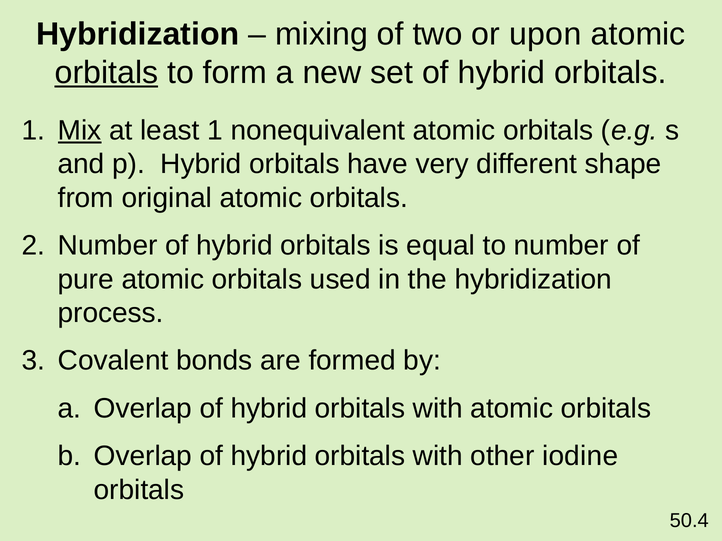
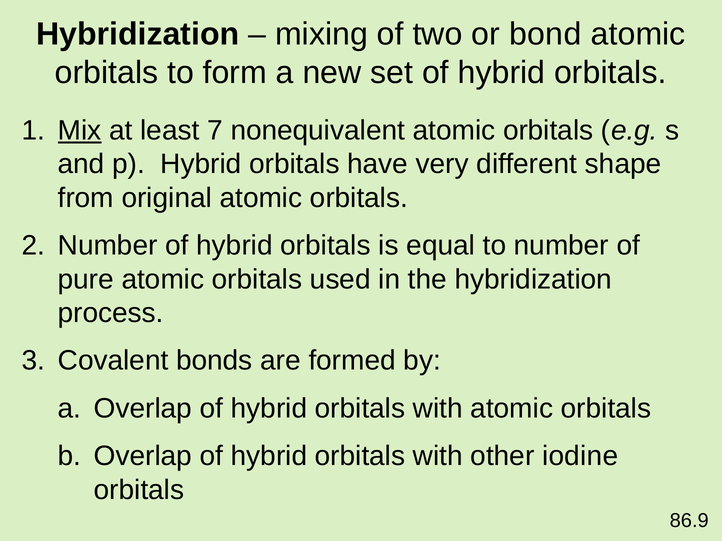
upon: upon -> bond (545, 34)
orbitals underline: present -> none (106, 73)
least 1: 1 -> 7 (215, 131)
50.4: 50.4 -> 86.9 (689, 521)
